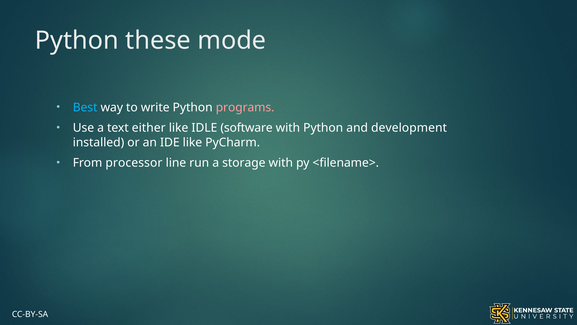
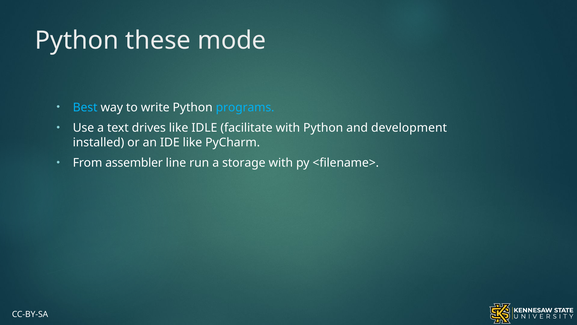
programs colour: pink -> light blue (245, 107)
either: either -> drives (149, 128)
software: software -> facilitate (247, 128)
processor: processor -> assembler (134, 163)
